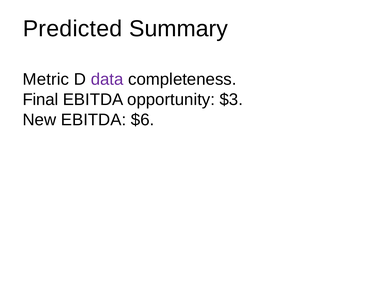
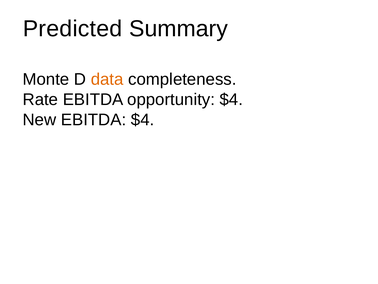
Metric: Metric -> Monte (46, 79)
data colour: purple -> orange (107, 79)
Final: Final -> Rate (40, 99)
opportunity $3: $3 -> $4 (231, 99)
EBITDA $6: $6 -> $4 (143, 120)
